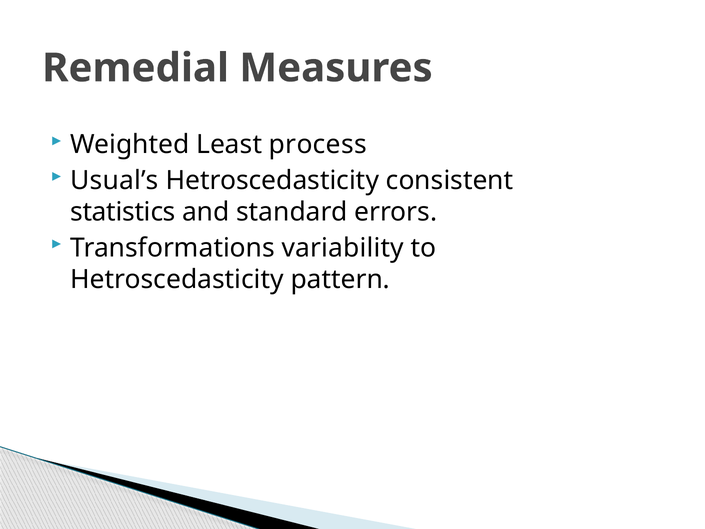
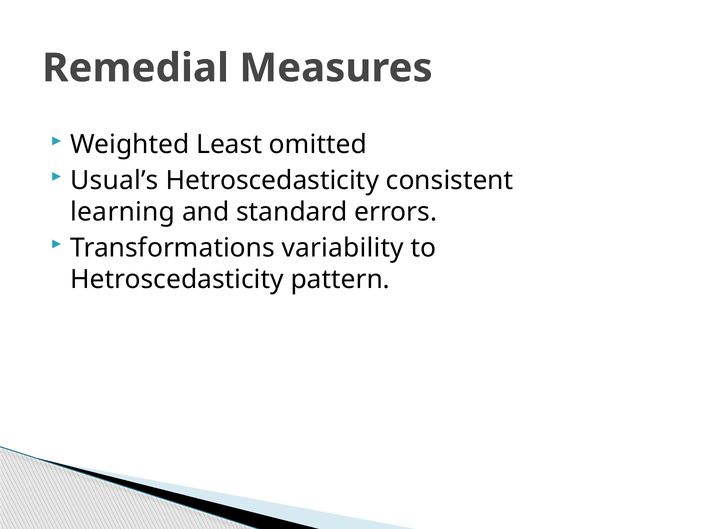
process: process -> omitted (318, 145)
statistics: statistics -> learning (123, 212)
